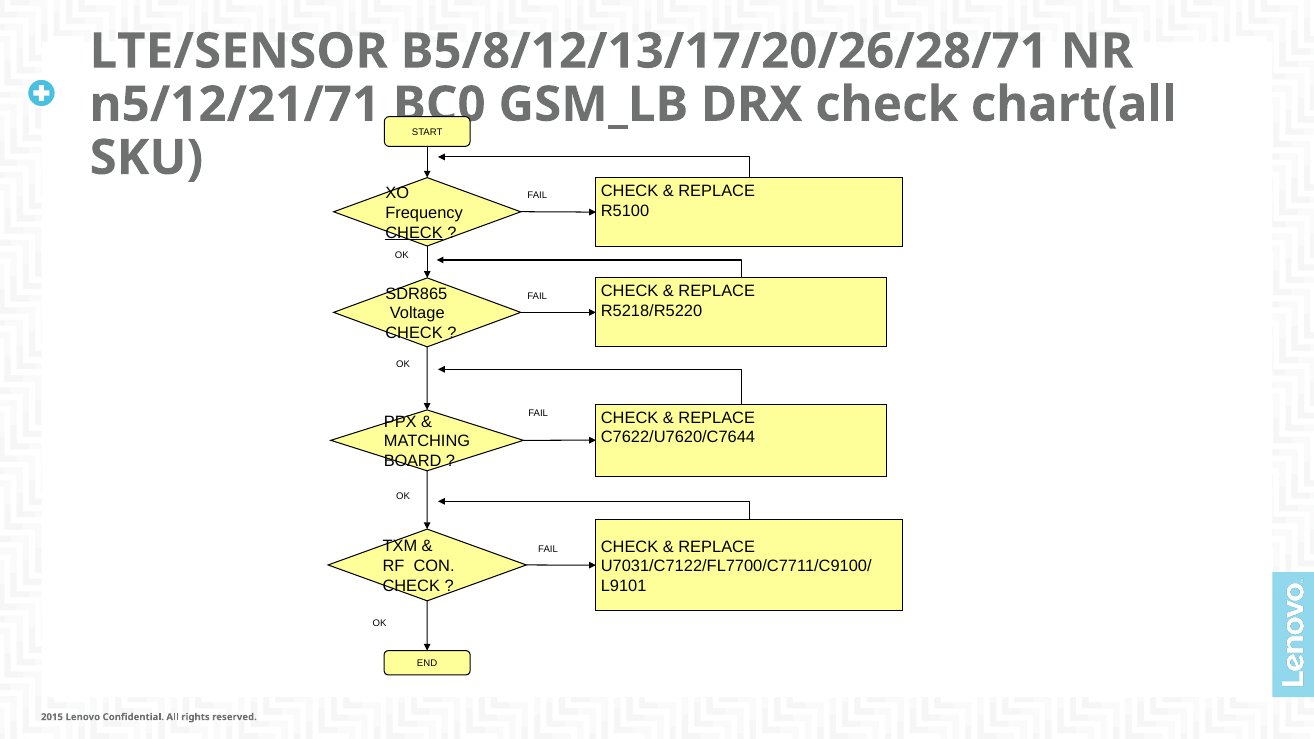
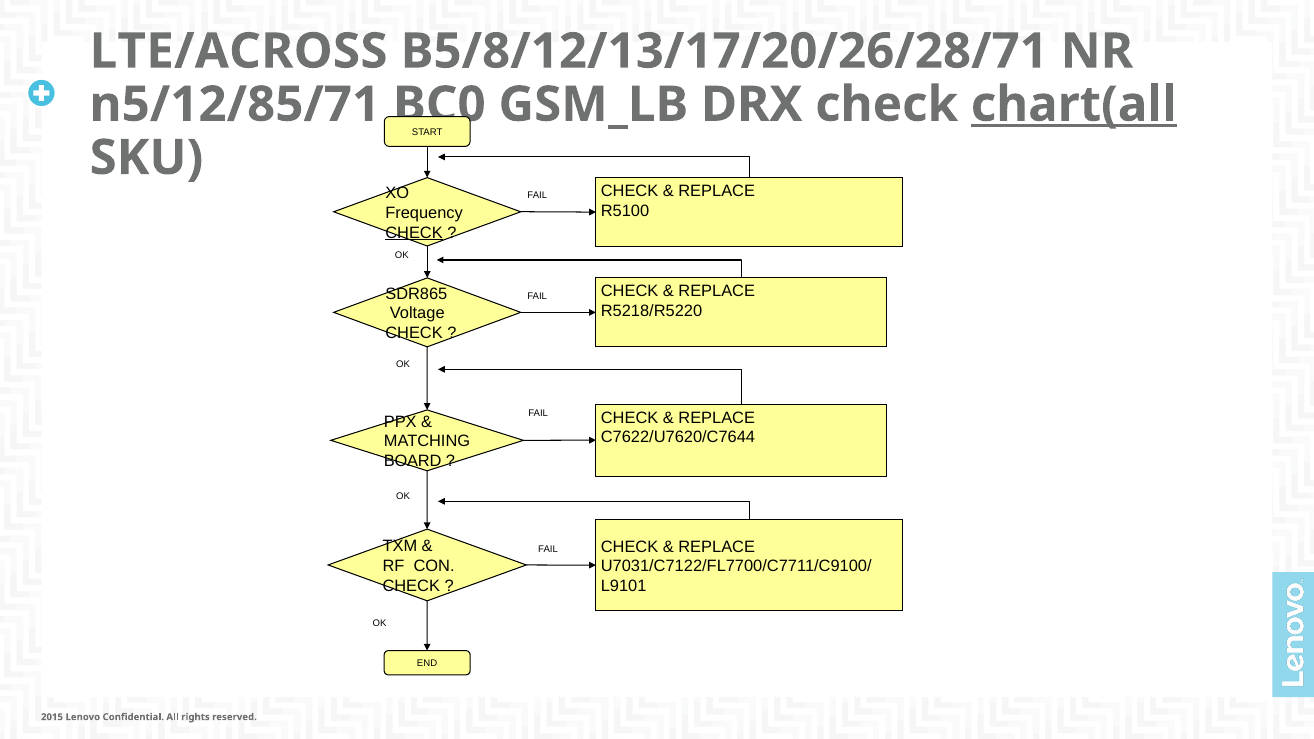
LTE/SENSOR: LTE/SENSOR -> LTE/ACROSS (239, 51)
n5/12/21/71: n5/12/21/71 -> n5/12/85/71 (235, 105)
chart(all underline: none -> present (1074, 105)
